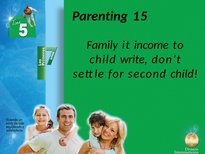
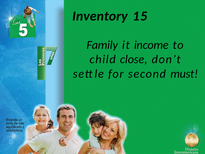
Parenting: Parenting -> Inventory (100, 16)
write: write -> close (134, 59)
second child: child -> must (184, 74)
